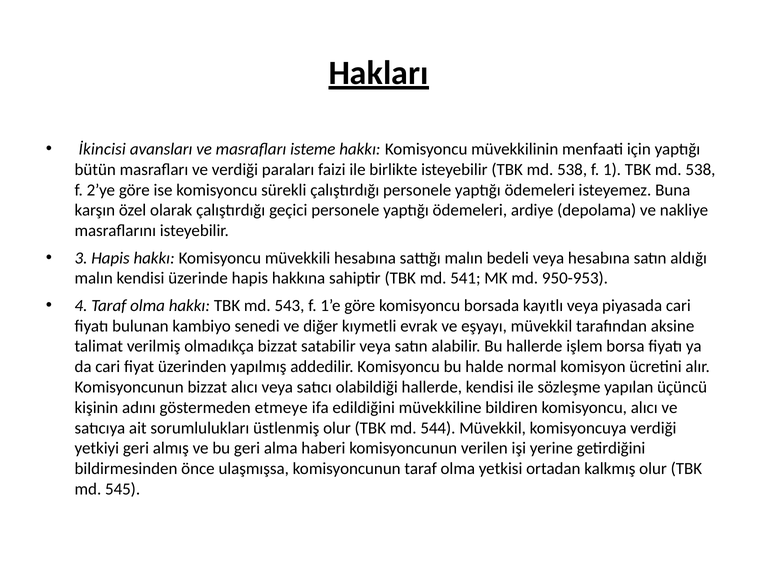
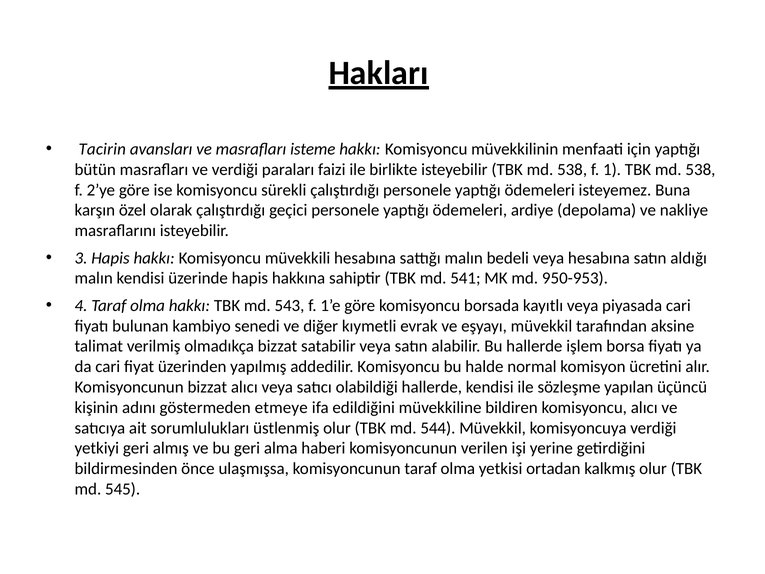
İkincisi: İkincisi -> Tacirin (102, 149)
